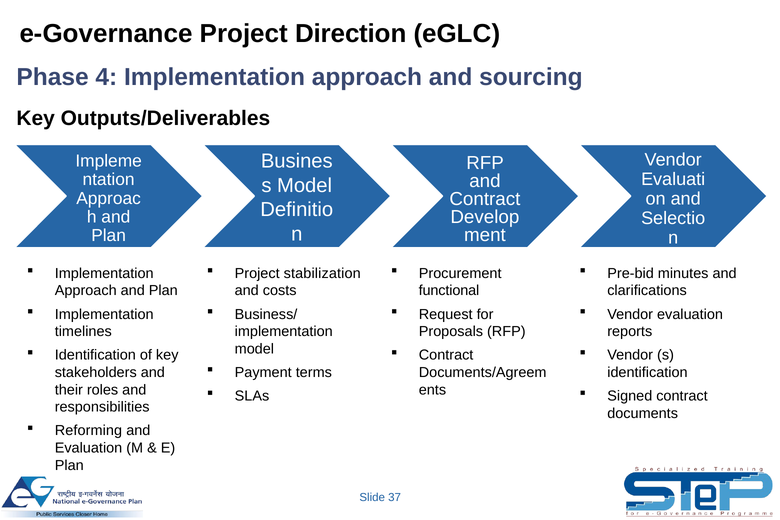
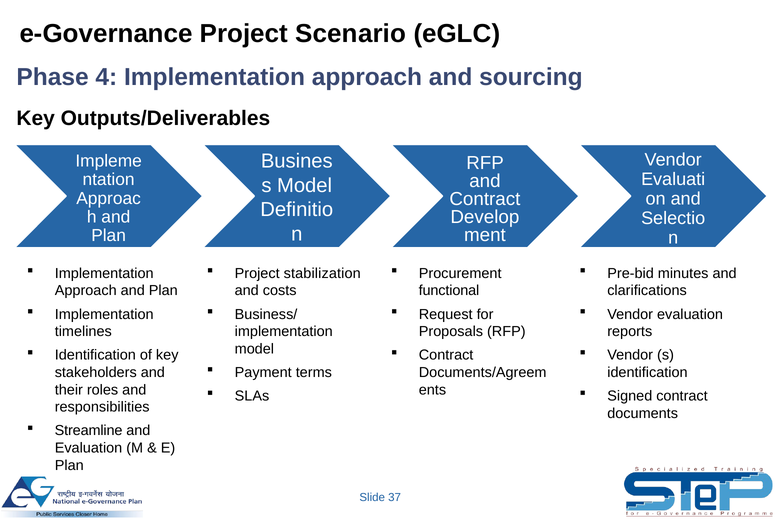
Direction: Direction -> Scenario (351, 34)
Reforming: Reforming -> Streamline (89, 431)
